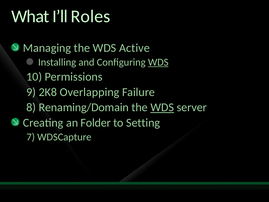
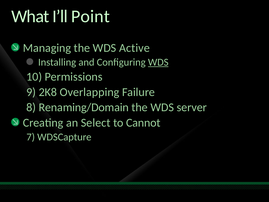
Roles: Roles -> Point (90, 16)
WDS underline: present -> none (162, 107)
Folder: Folder -> Select (96, 123)
Setting: Setting -> Cannot (143, 123)
